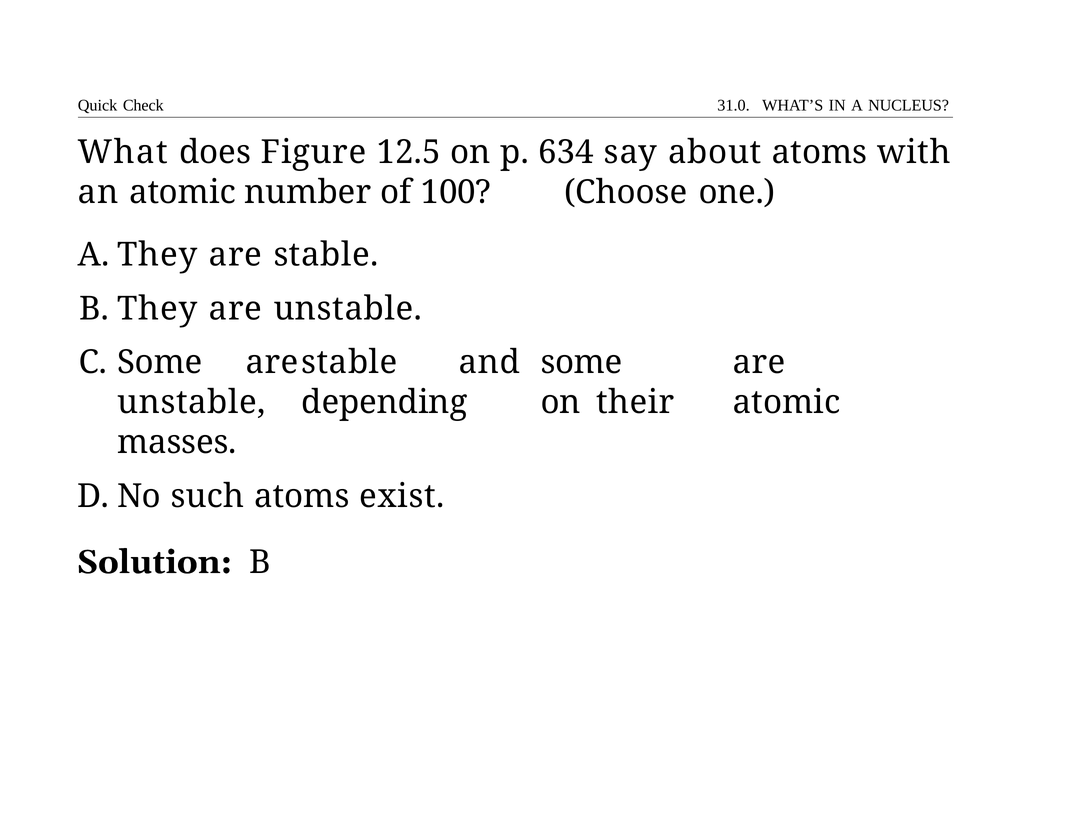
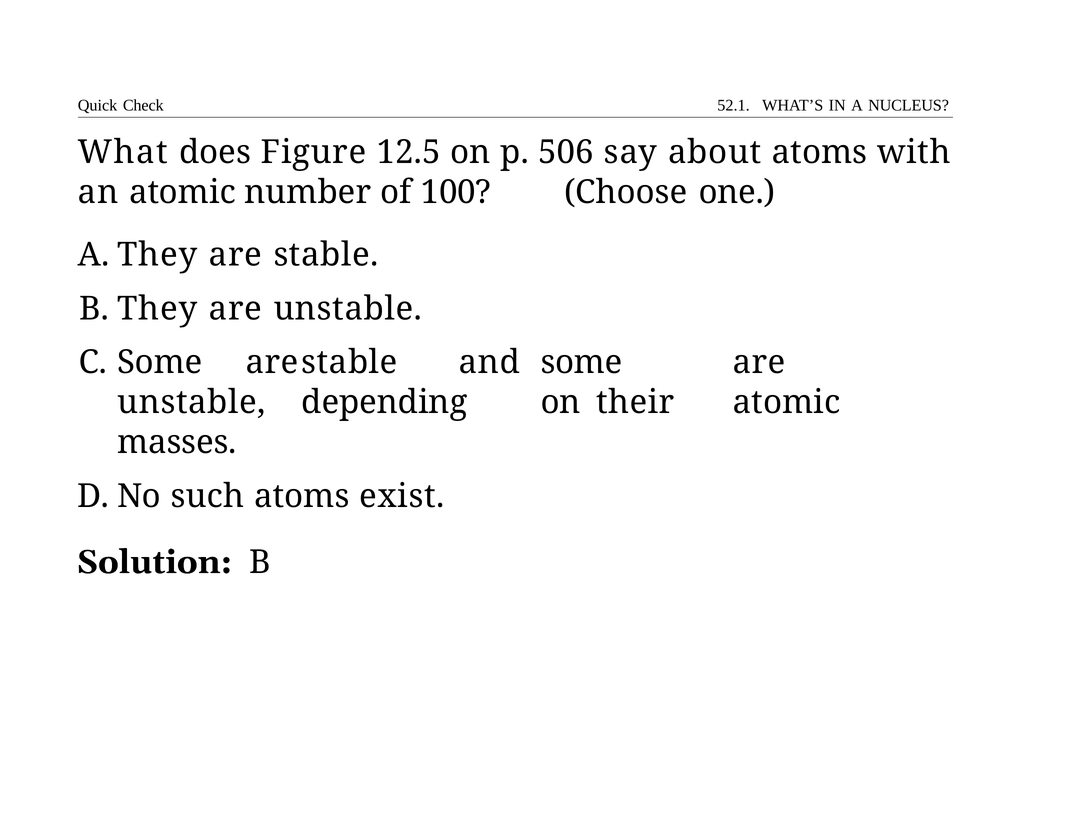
31.0: 31.0 -> 52.1 (734, 106)
634: 634 -> 506 (566, 152)
